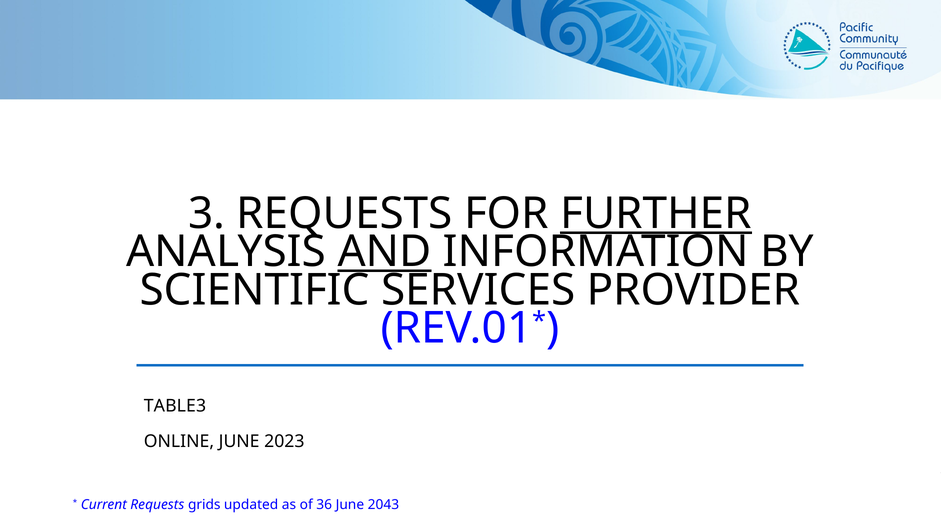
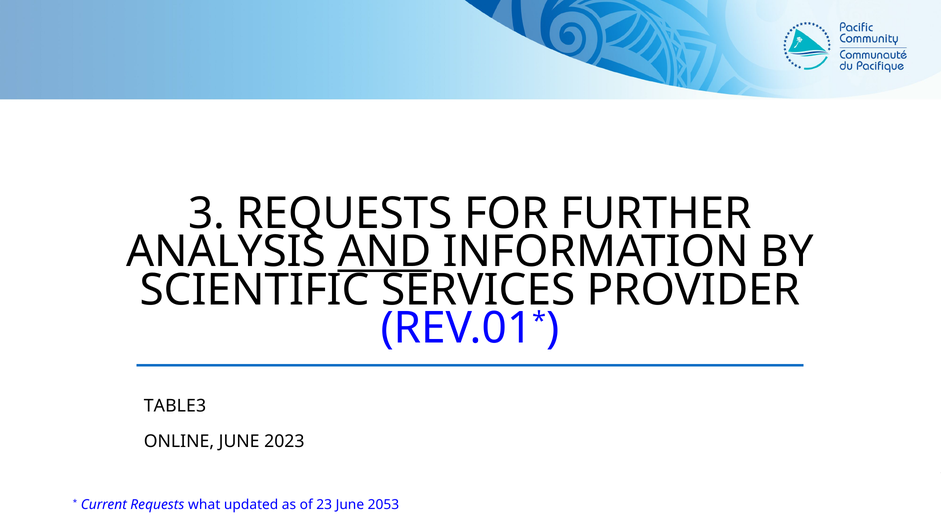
FURTHER underline: present -> none (656, 214)
grids: grids -> what (204, 505)
36: 36 -> 23 (324, 505)
2043: 2043 -> 2053 (383, 505)
